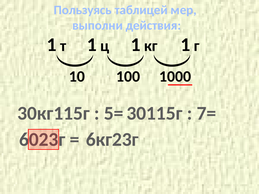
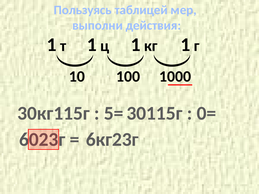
7=: 7= -> 0= (206, 113)
